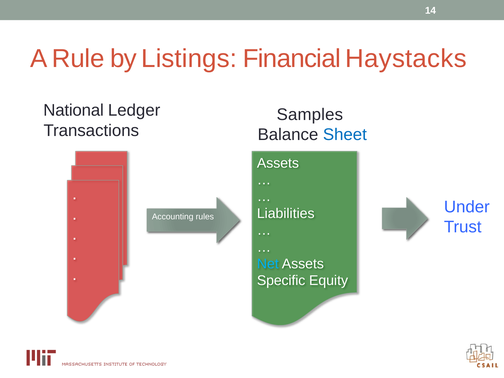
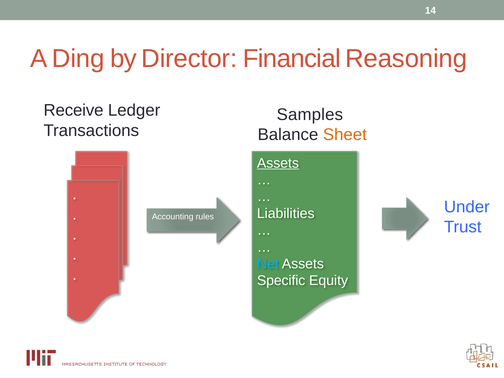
Rule: Rule -> Ding (78, 59)
Listings: Listings -> Director (189, 59)
Haystacks: Haystacks -> Reasoning (406, 59)
National: National -> Receive (74, 110)
Sheet colour: blue -> orange (345, 135)
Assets underline: none -> present (278, 163)
